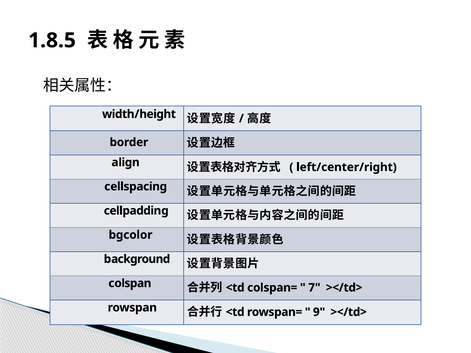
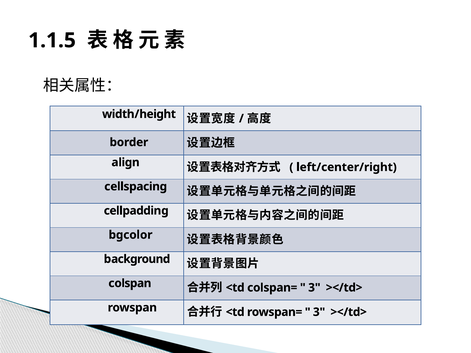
1.8.5: 1.8.5 -> 1.1.5 (52, 40)
7: 7 -> 3 (314, 288)
9: 9 -> 3 (319, 312)
